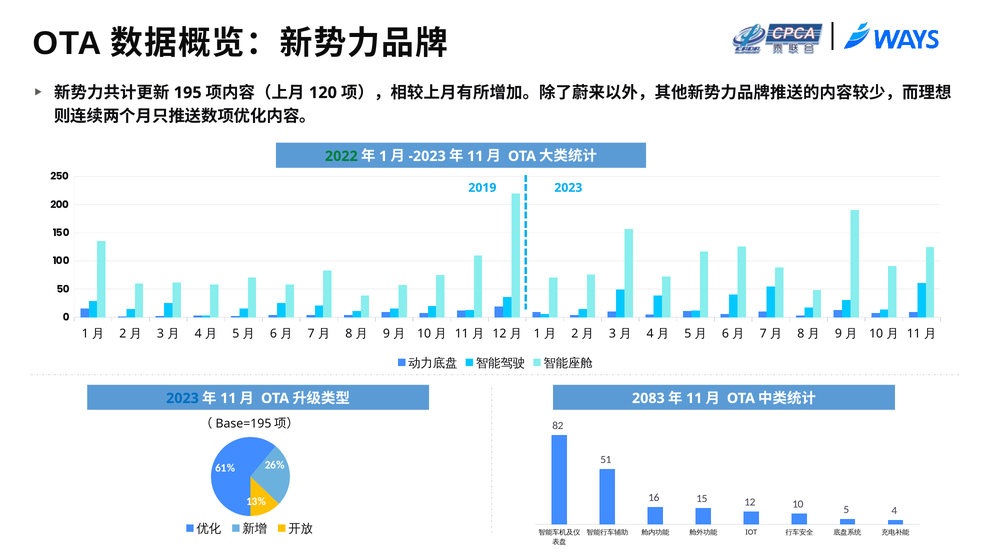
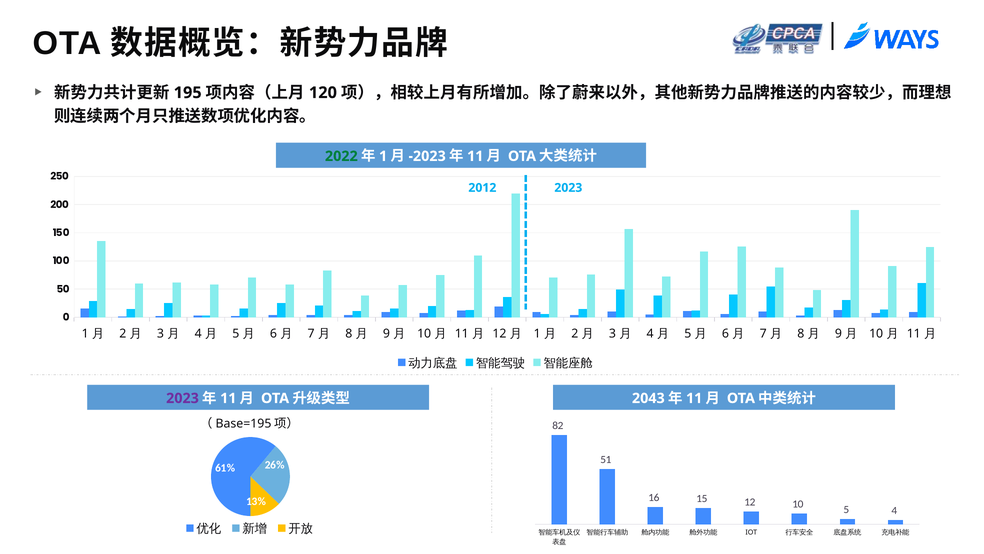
2019: 2019 -> 2012 (482, 188)
2023 colour: blue -> purple (183, 398)
2083: 2083 -> 2043 (648, 398)
